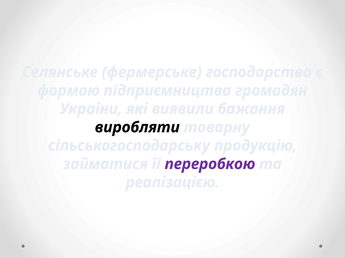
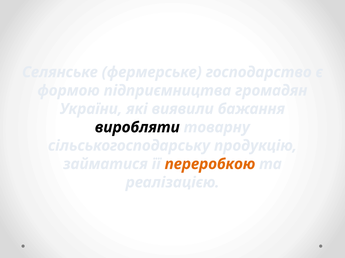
переробкою colour: purple -> orange (210, 164)
